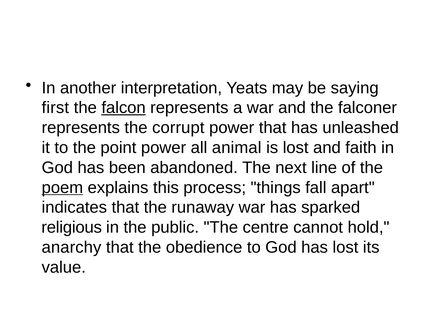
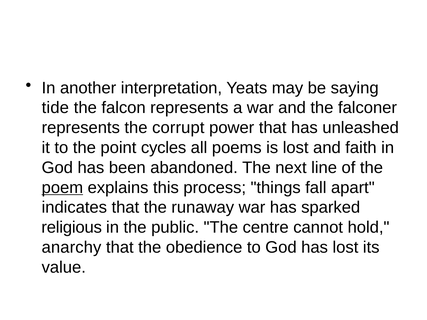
first: first -> tide (55, 108)
falcon underline: present -> none (124, 108)
point power: power -> cycles (164, 148)
animal: animal -> poems (237, 148)
